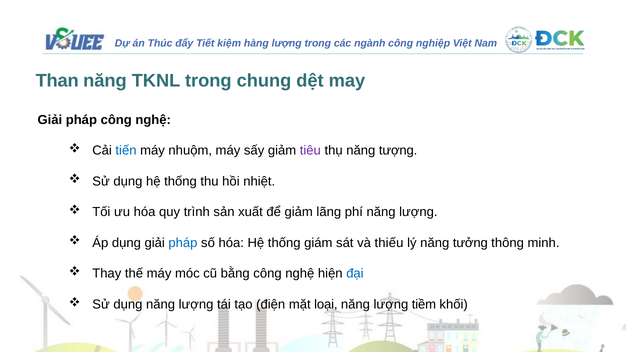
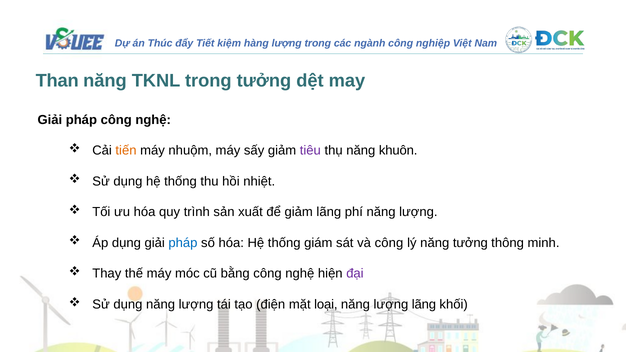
trong chung: chung -> tưởng (264, 81)
tiến colour: blue -> orange (126, 151)
tượng: tượng -> khuôn (398, 151)
và thiếu: thiếu -> công (389, 243)
đại colour: blue -> purple (355, 274)
lượng tiềm: tiềm -> lãng (424, 304)
